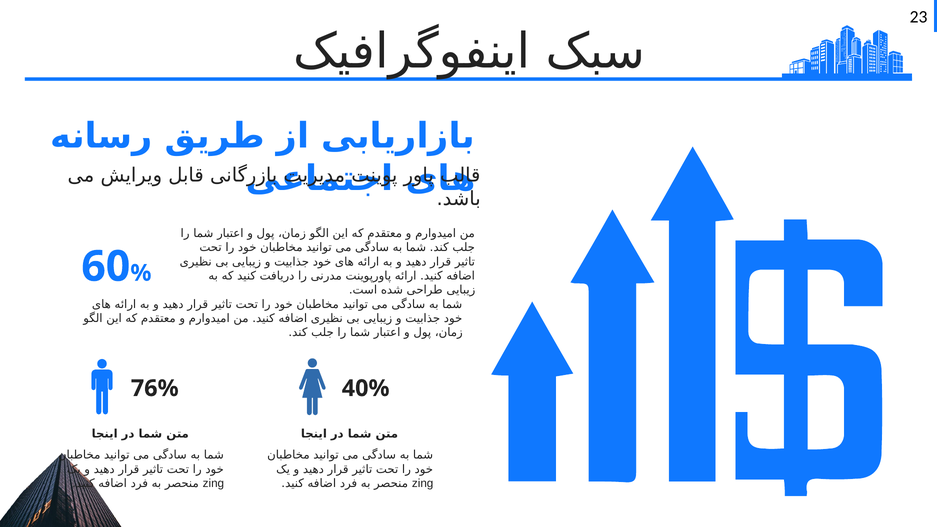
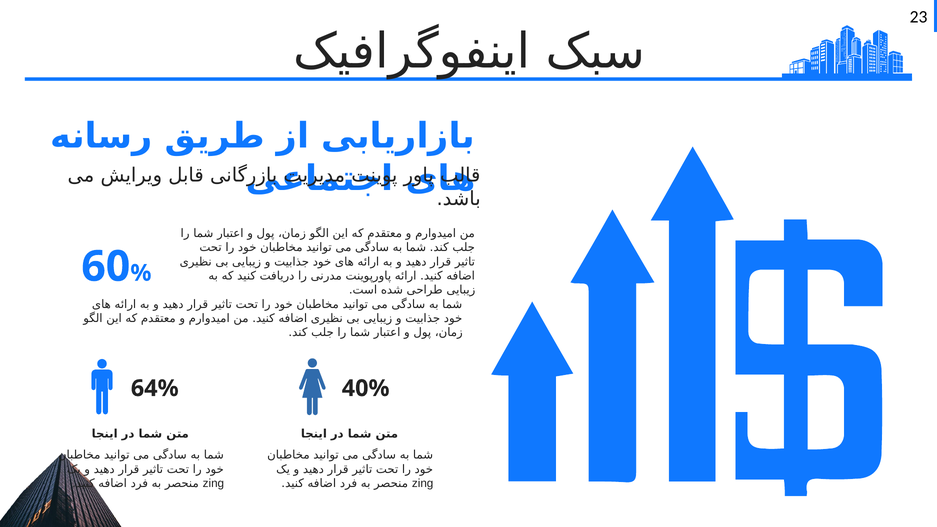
76%: 76% -> 64% (155, 388)
